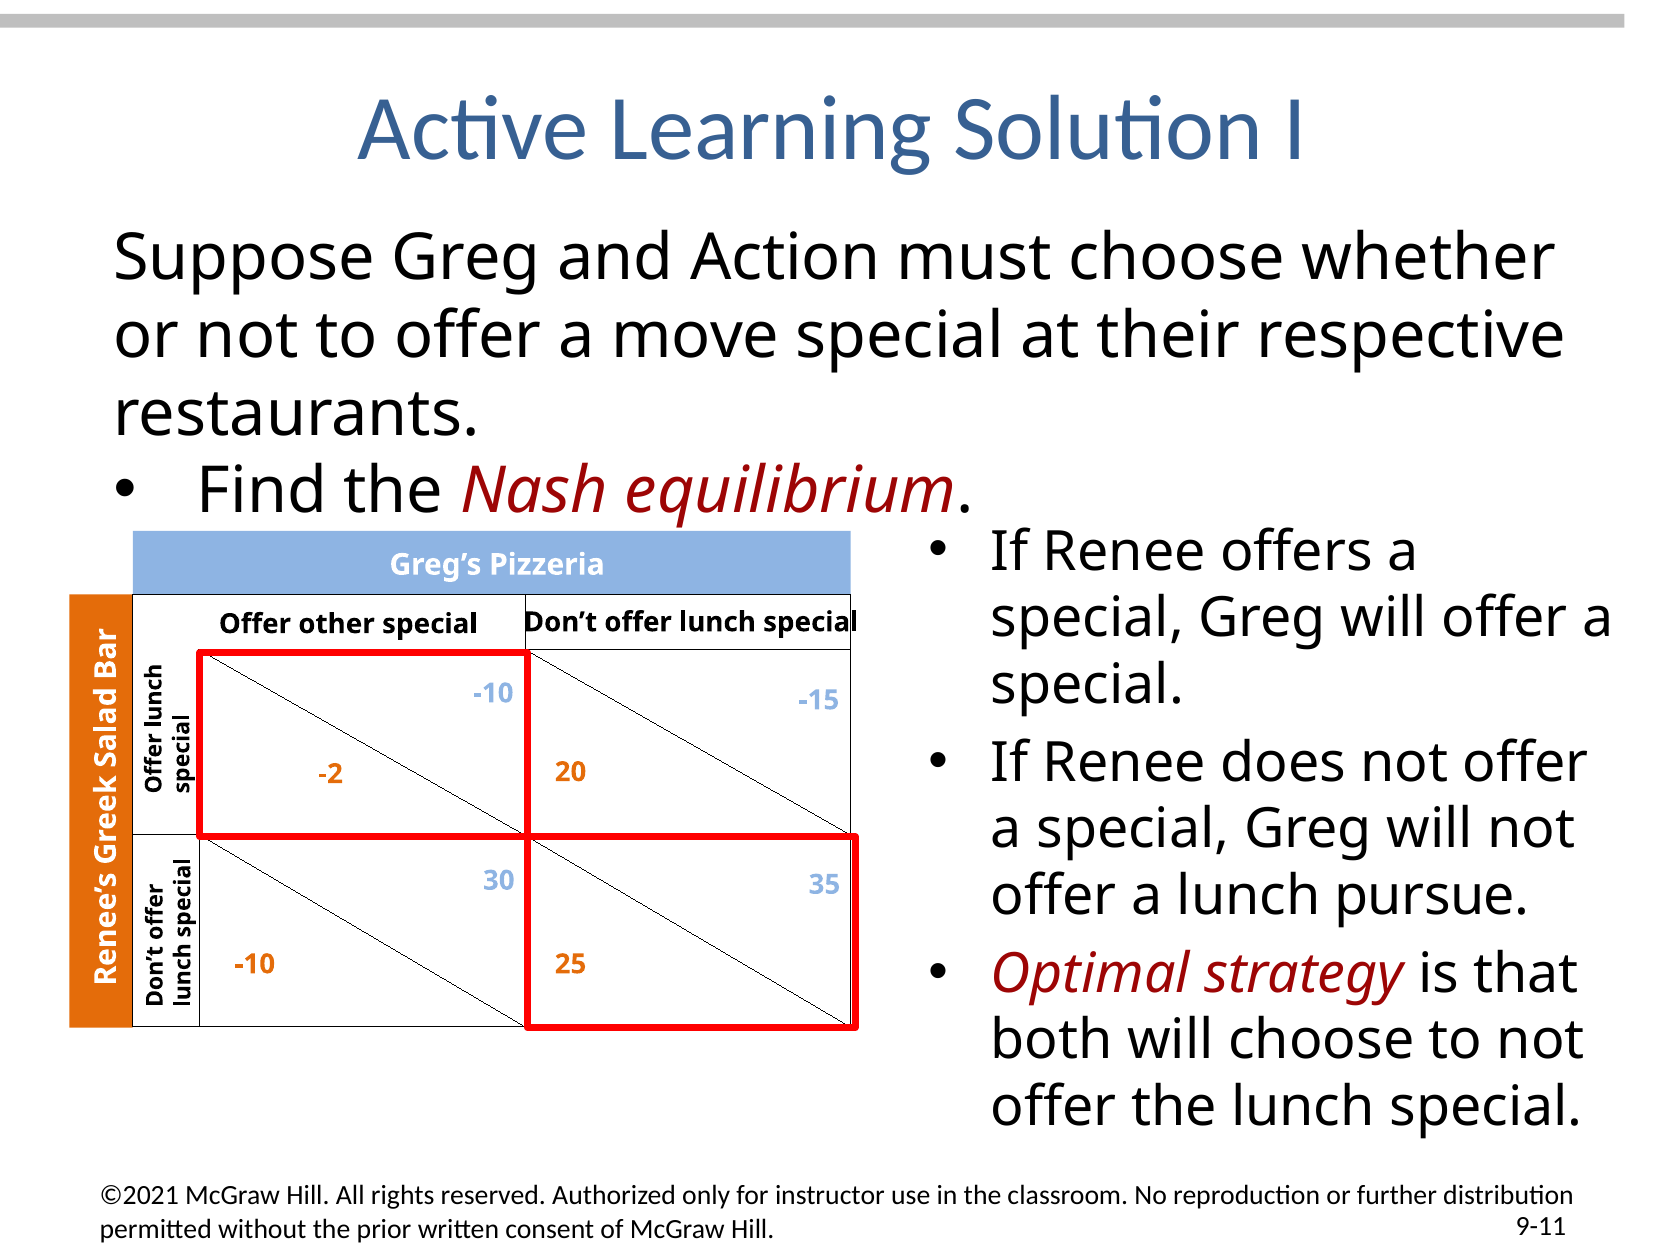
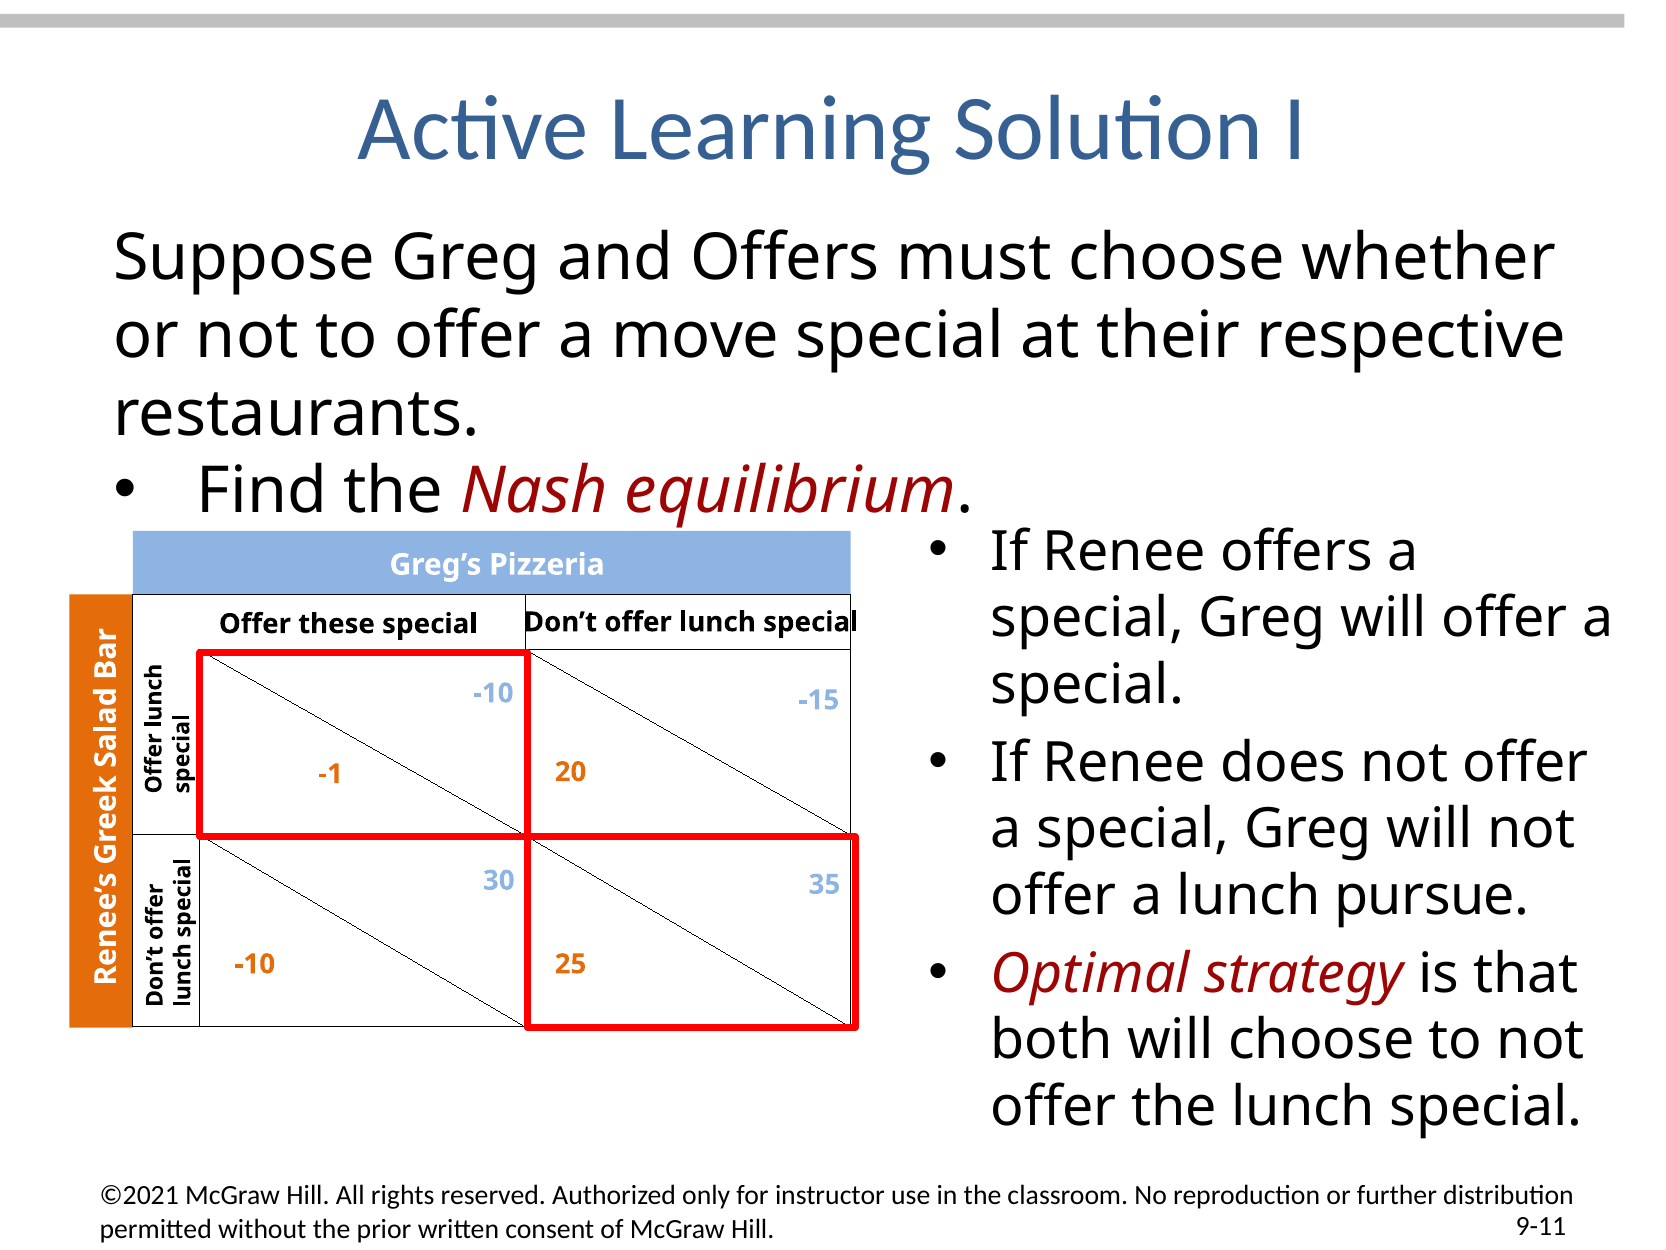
and Action: Action -> Offers (785, 258)
other: other -> these (337, 624)
-2: -2 -> -1 (331, 774)
